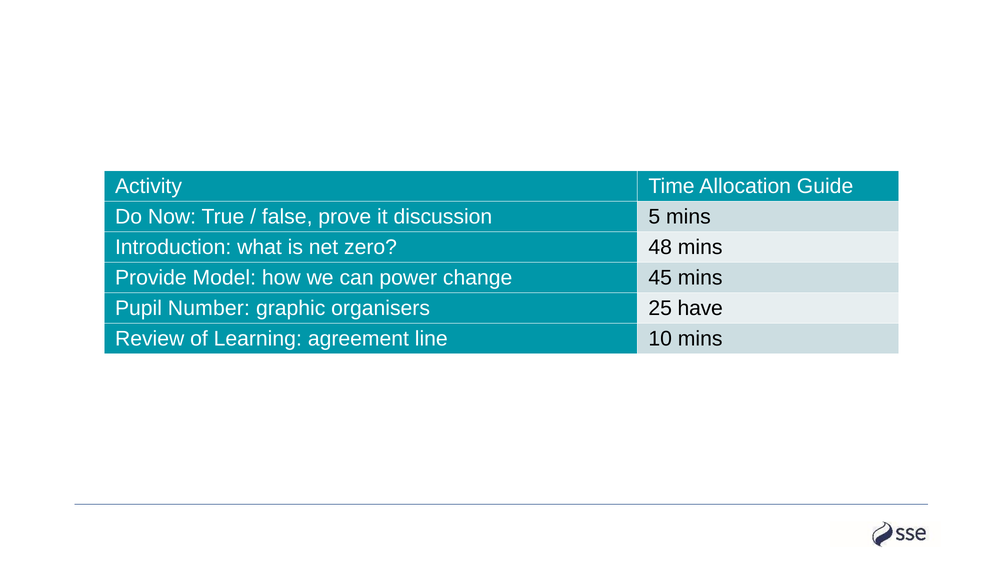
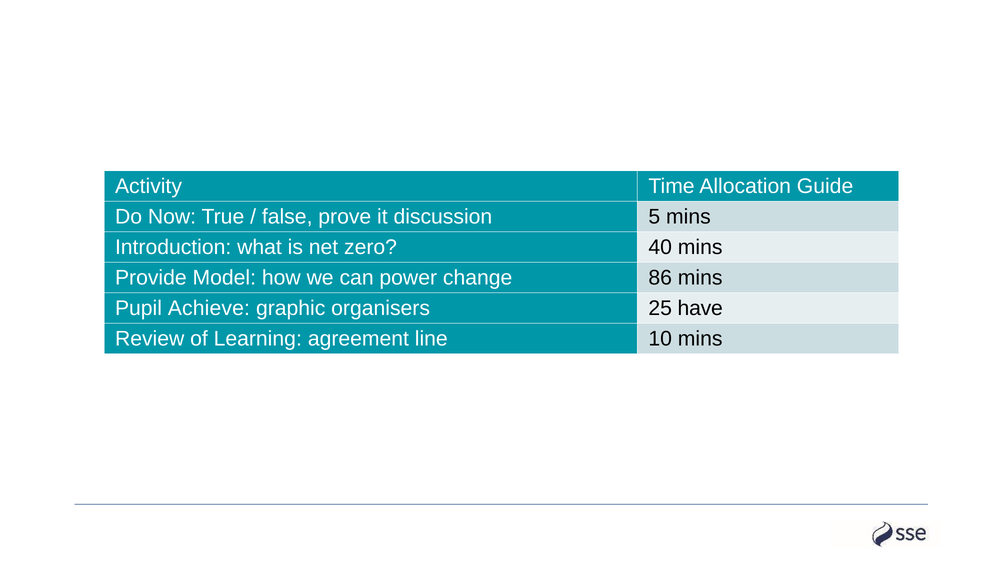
48: 48 -> 40 (660, 248)
45: 45 -> 86 (660, 278)
Number: Number -> Achieve (209, 309)
